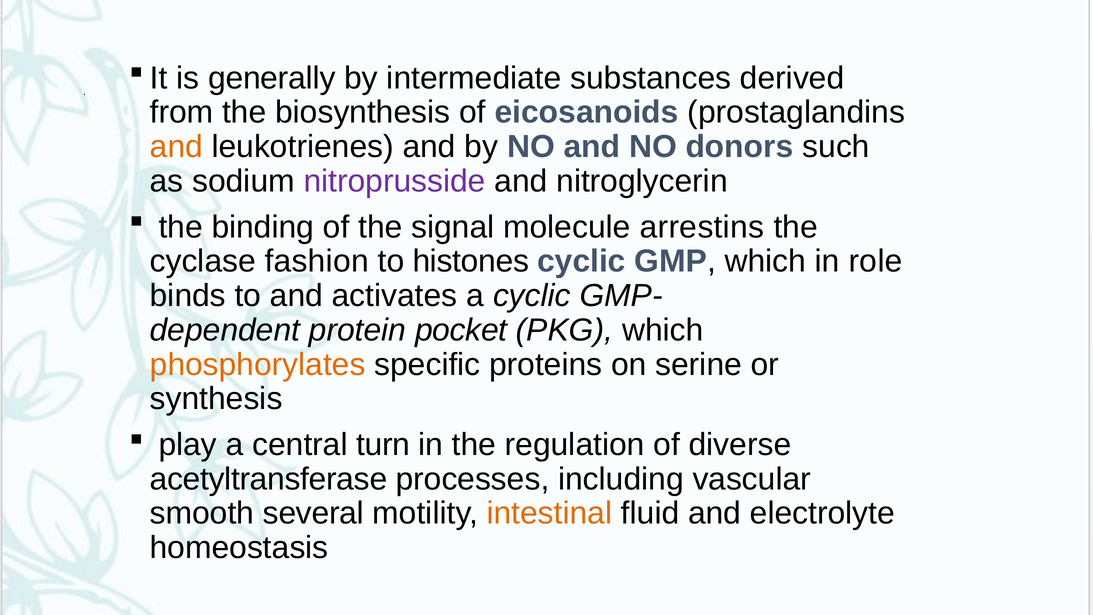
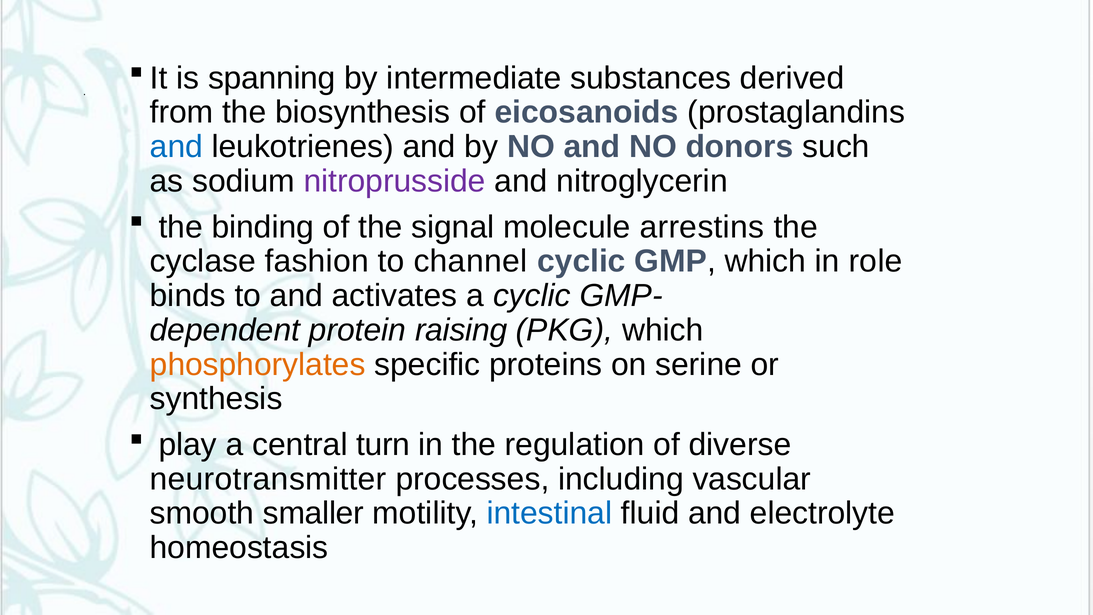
generally: generally -> spanning (272, 78)
and colour: orange -> blue (176, 147)
histones: histones -> channel (470, 261)
pocket: pocket -> raising (461, 330)
acetyltransferase: acetyltransferase -> neurotransmitter (268, 479)
several: several -> smaller (313, 513)
intestinal colour: orange -> blue (549, 513)
